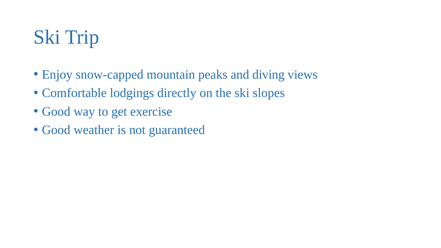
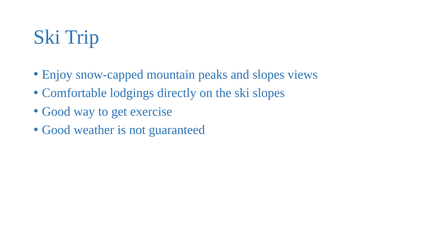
and diving: diving -> slopes (268, 75)
